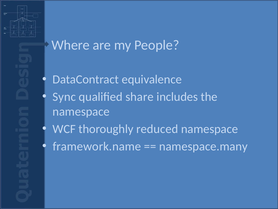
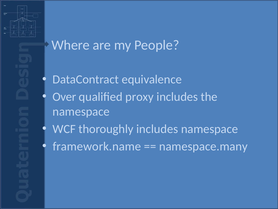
Sync: Sync -> Over (64, 96)
share: share -> proxy (140, 96)
thoroughly reduced: reduced -> includes (157, 129)
